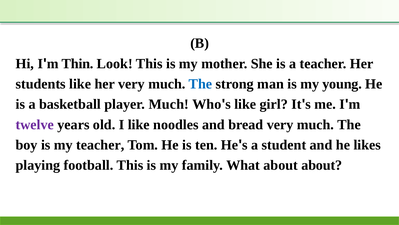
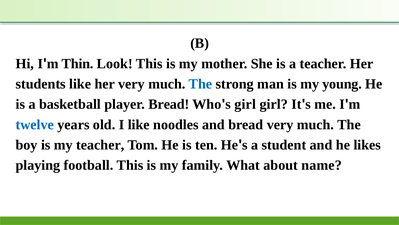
player Much: Much -> Bread (169, 104)
like: like -> girl (245, 104)
twelve colour: purple -> blue (35, 124)
about about: about -> name (322, 165)
